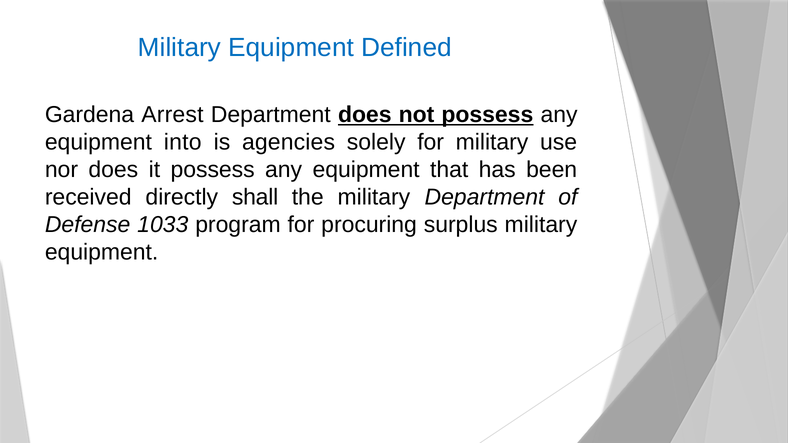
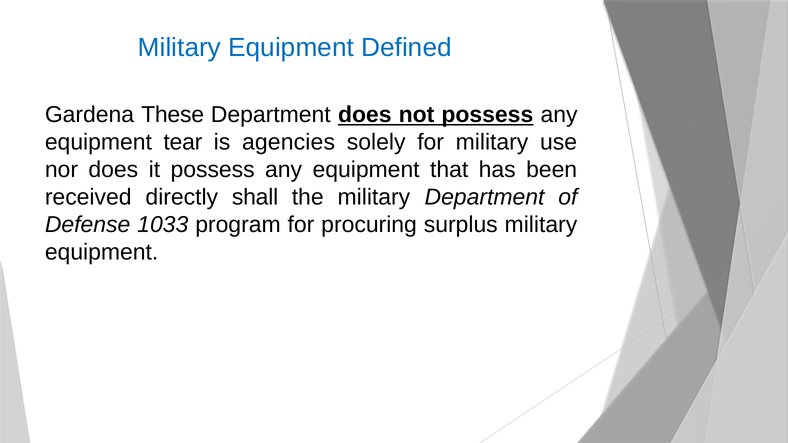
Arrest: Arrest -> These (173, 115)
into: into -> tear (183, 142)
